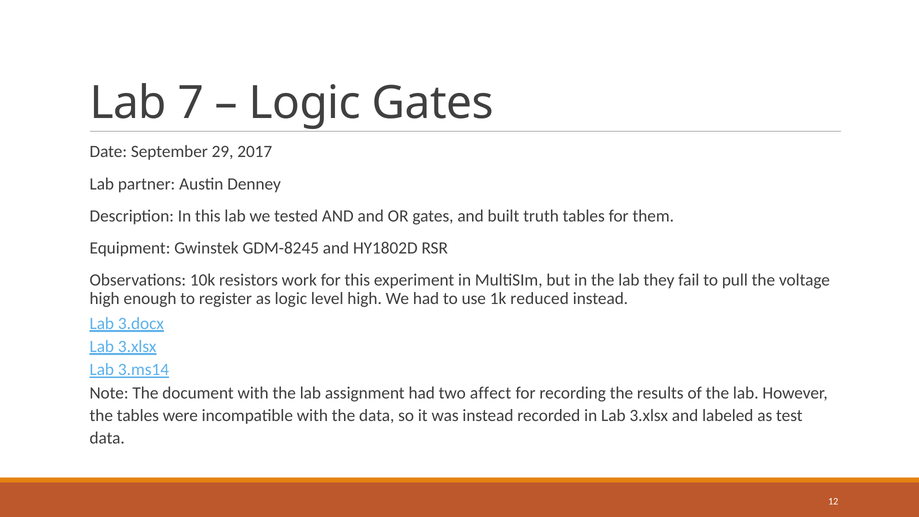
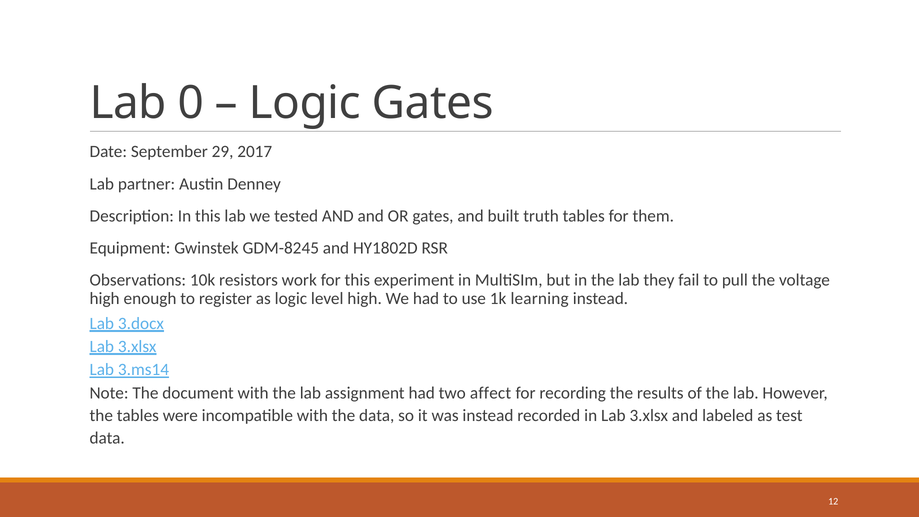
7: 7 -> 0 (191, 103)
reduced: reduced -> learning (540, 298)
